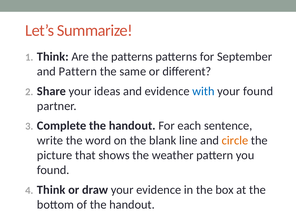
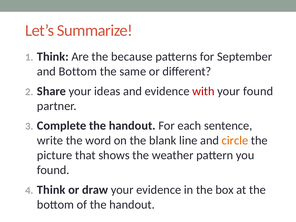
the patterns: patterns -> because (132, 57)
and Pattern: Pattern -> Bottom (78, 71)
with colour: blue -> red (203, 91)
